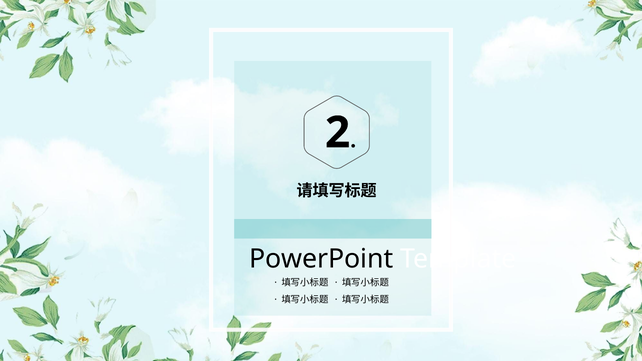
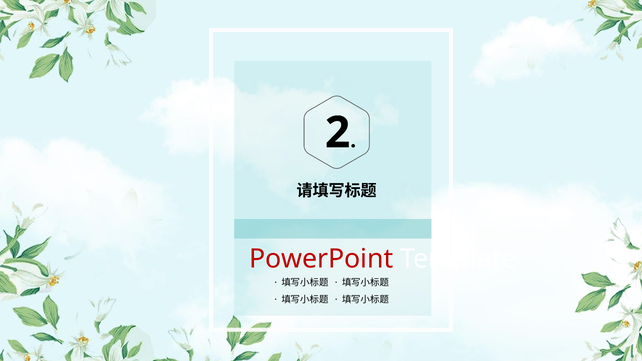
PowerPoint colour: black -> red (321, 259)
